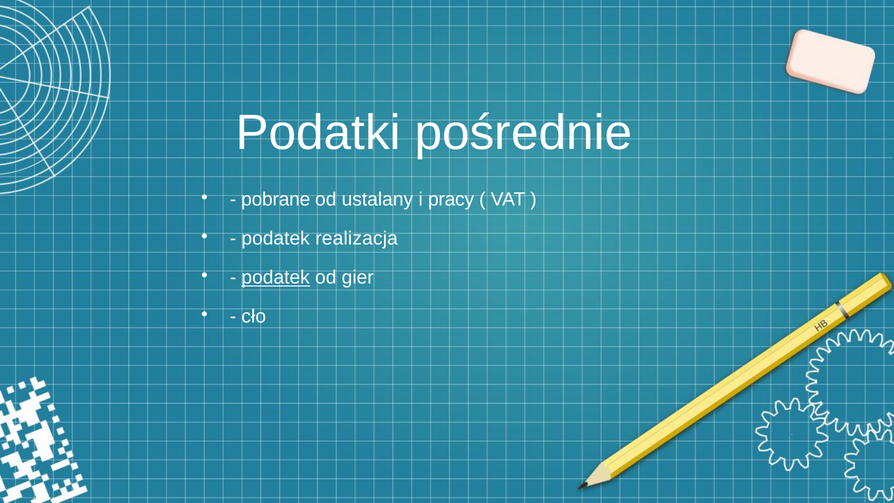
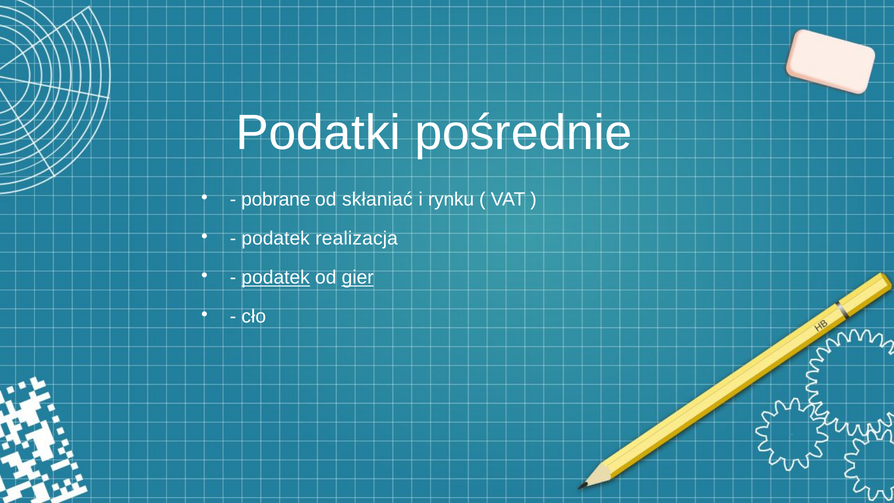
ustalany: ustalany -> skłaniać (377, 200)
pracy: pracy -> rynku (451, 200)
gier underline: none -> present (358, 278)
